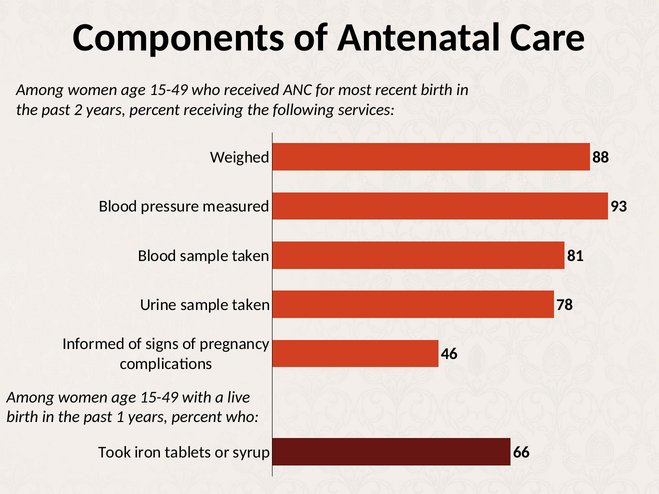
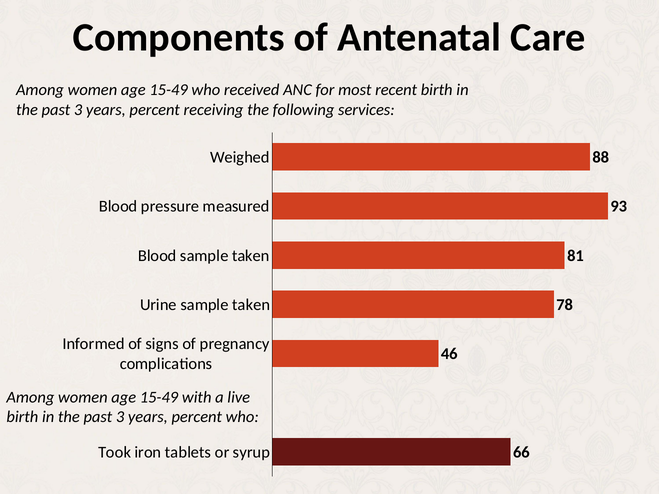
2: 2 -> 3 (78, 110)
1: 1 -> 3 (120, 417)
